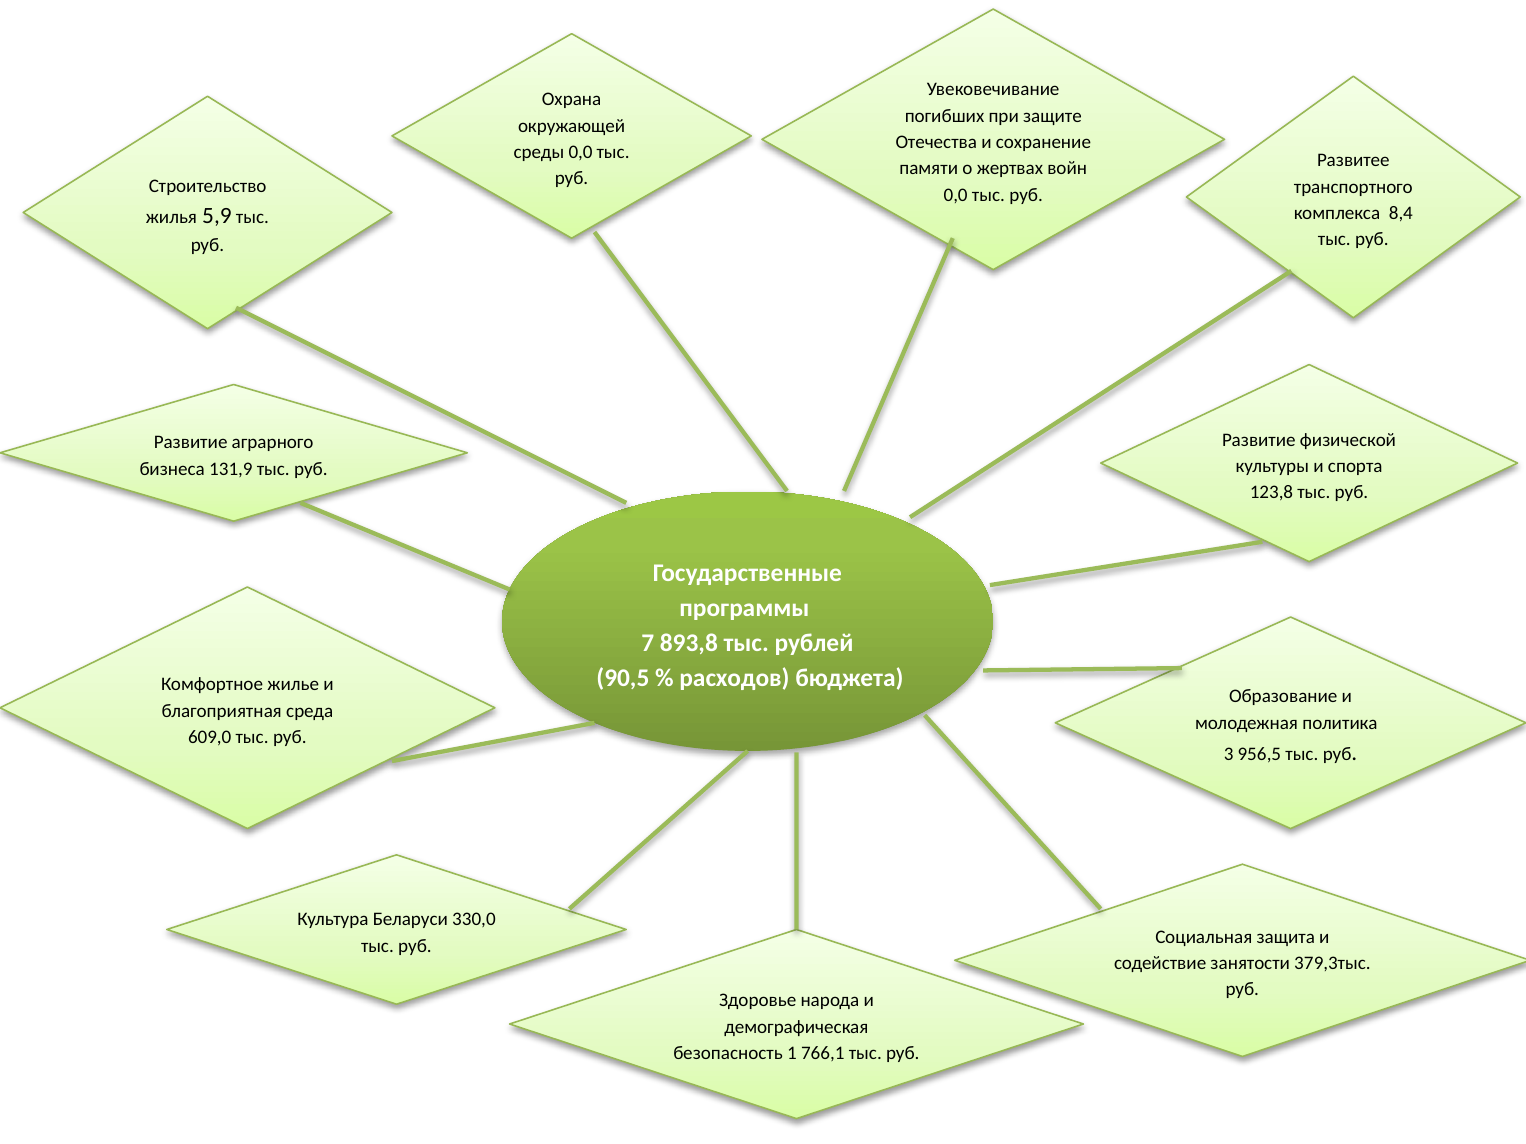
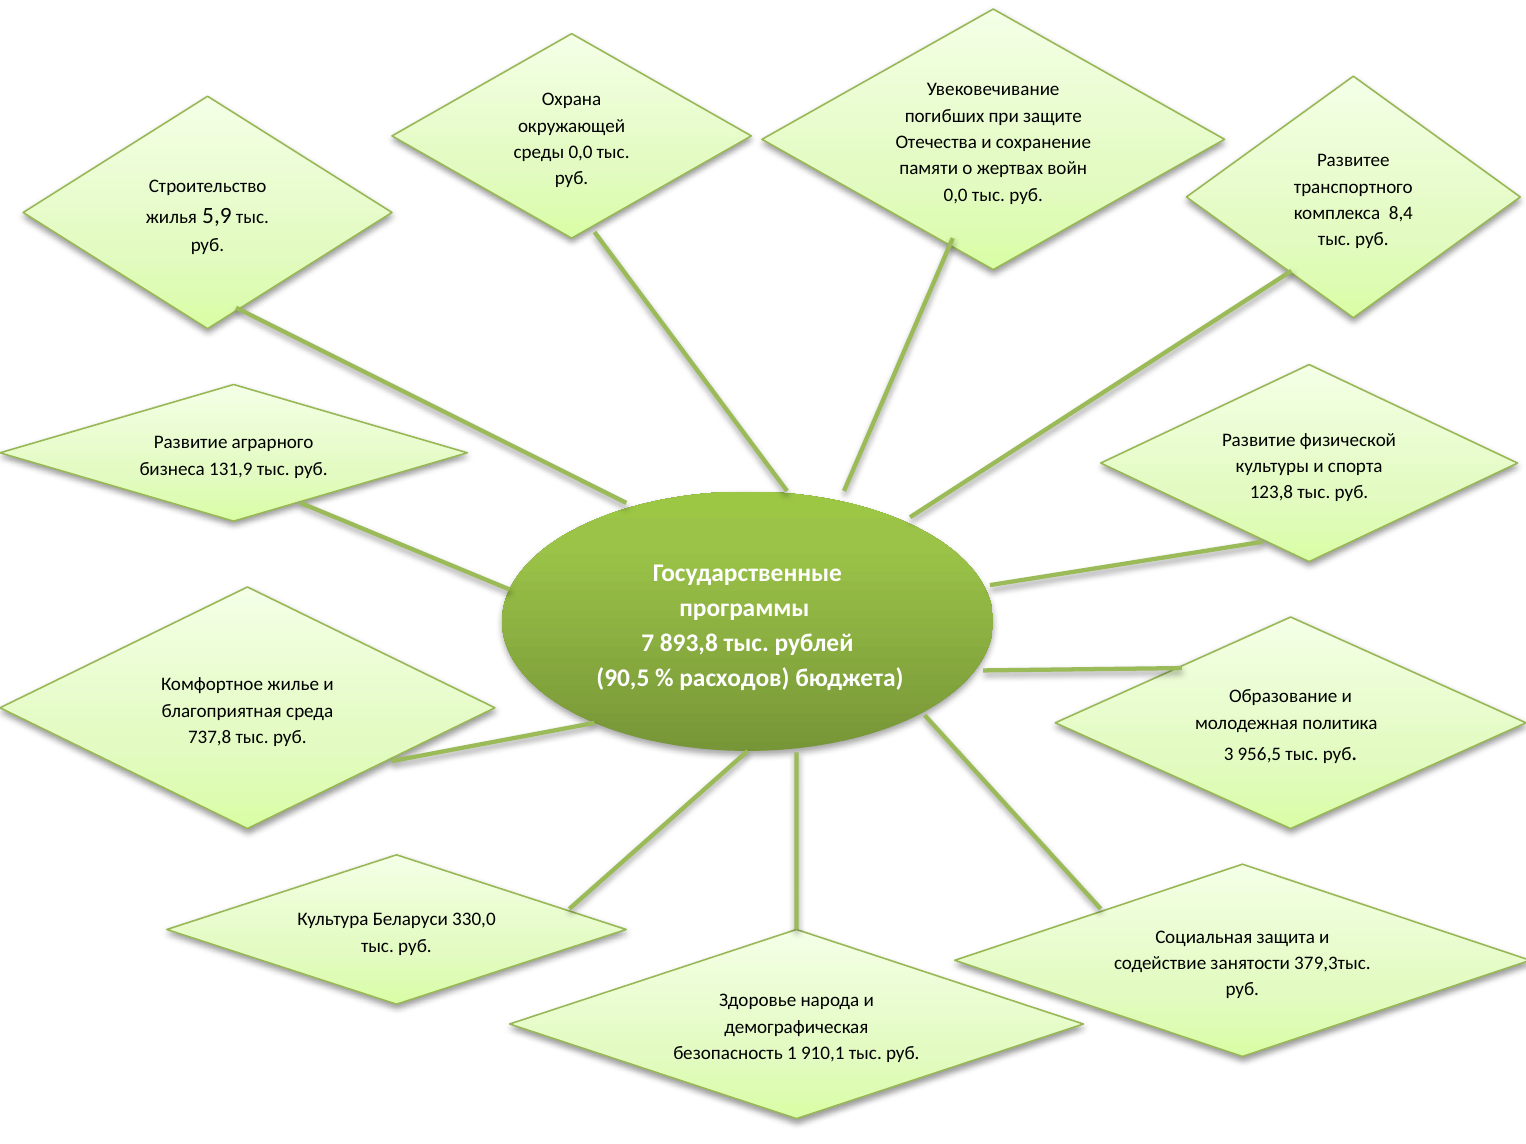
609,0: 609,0 -> 737,8 (210, 737)
766,1: 766,1 -> 910,1 (823, 1054)
